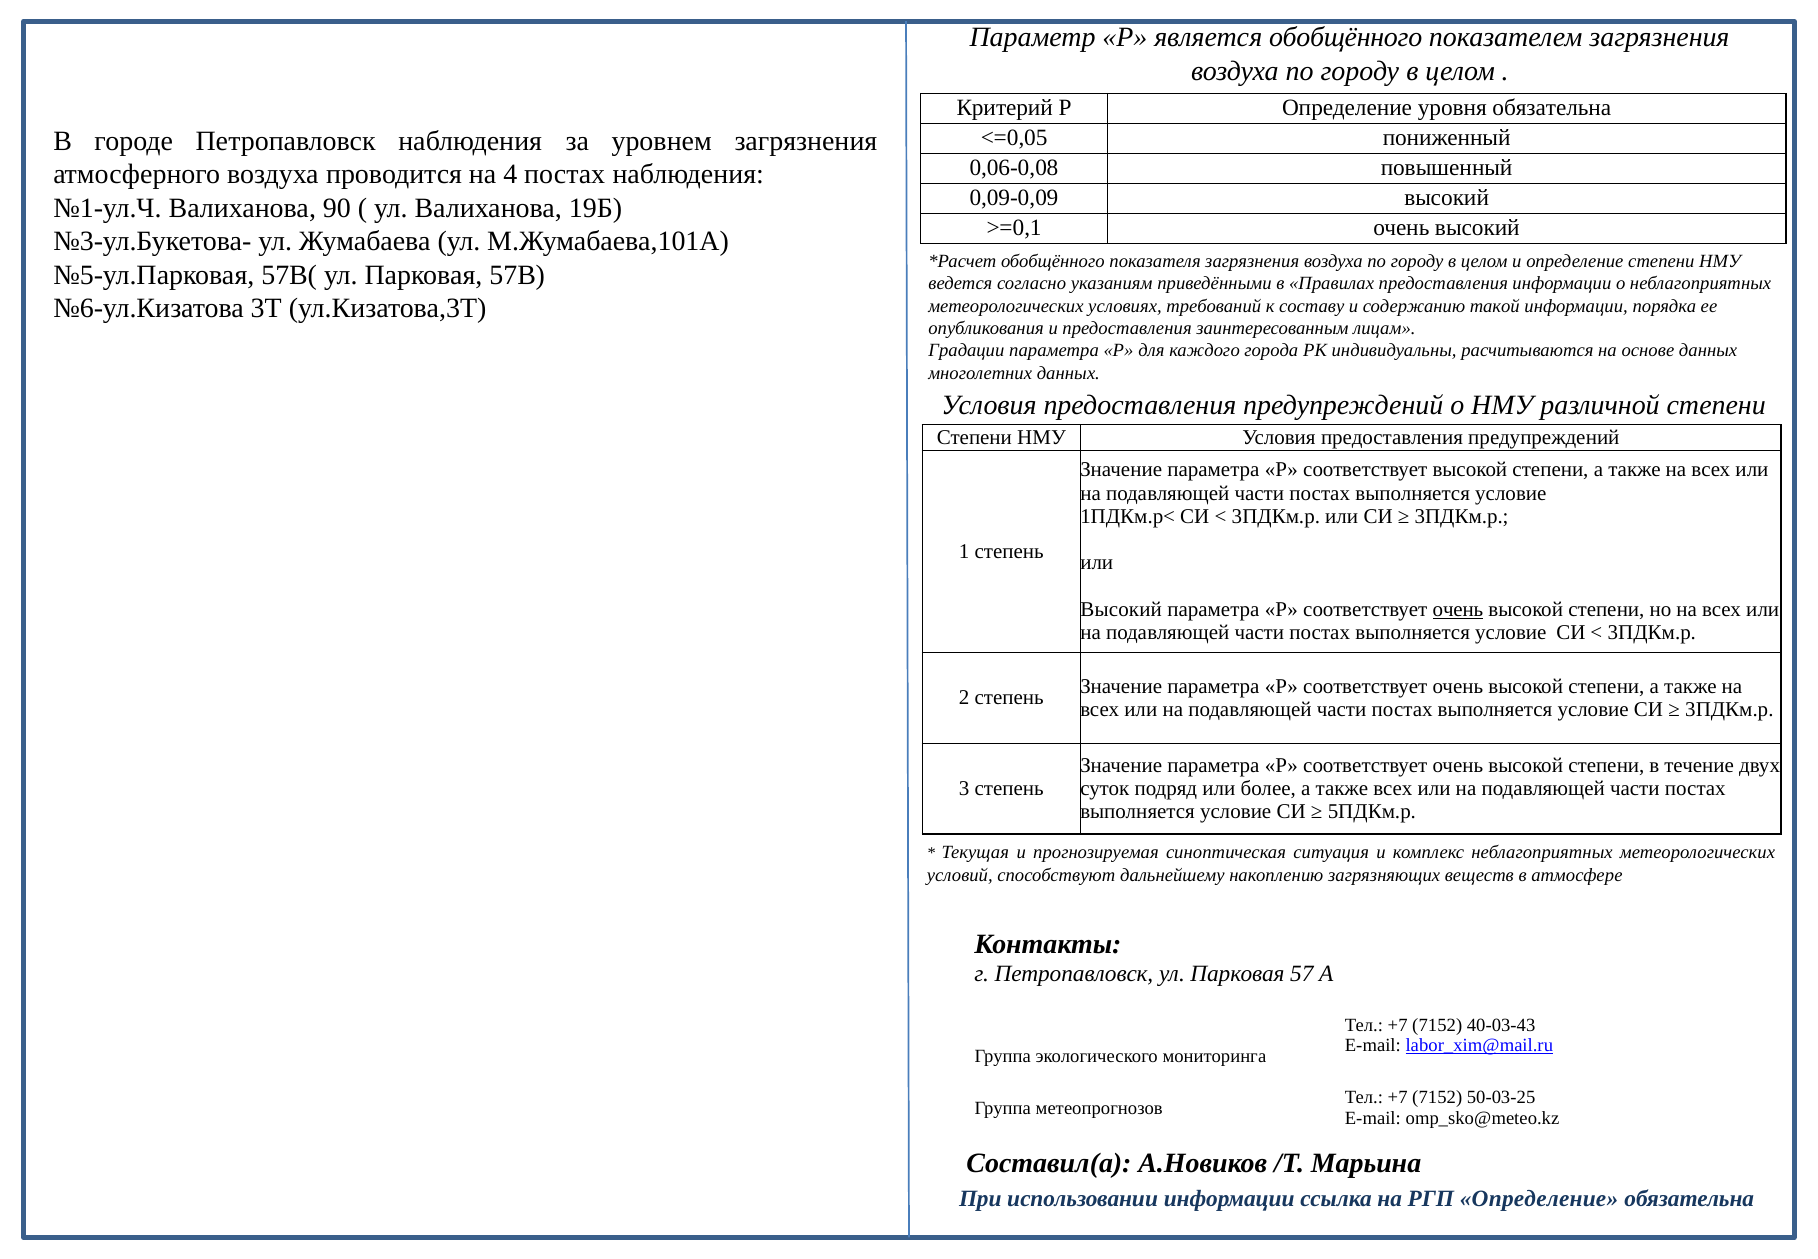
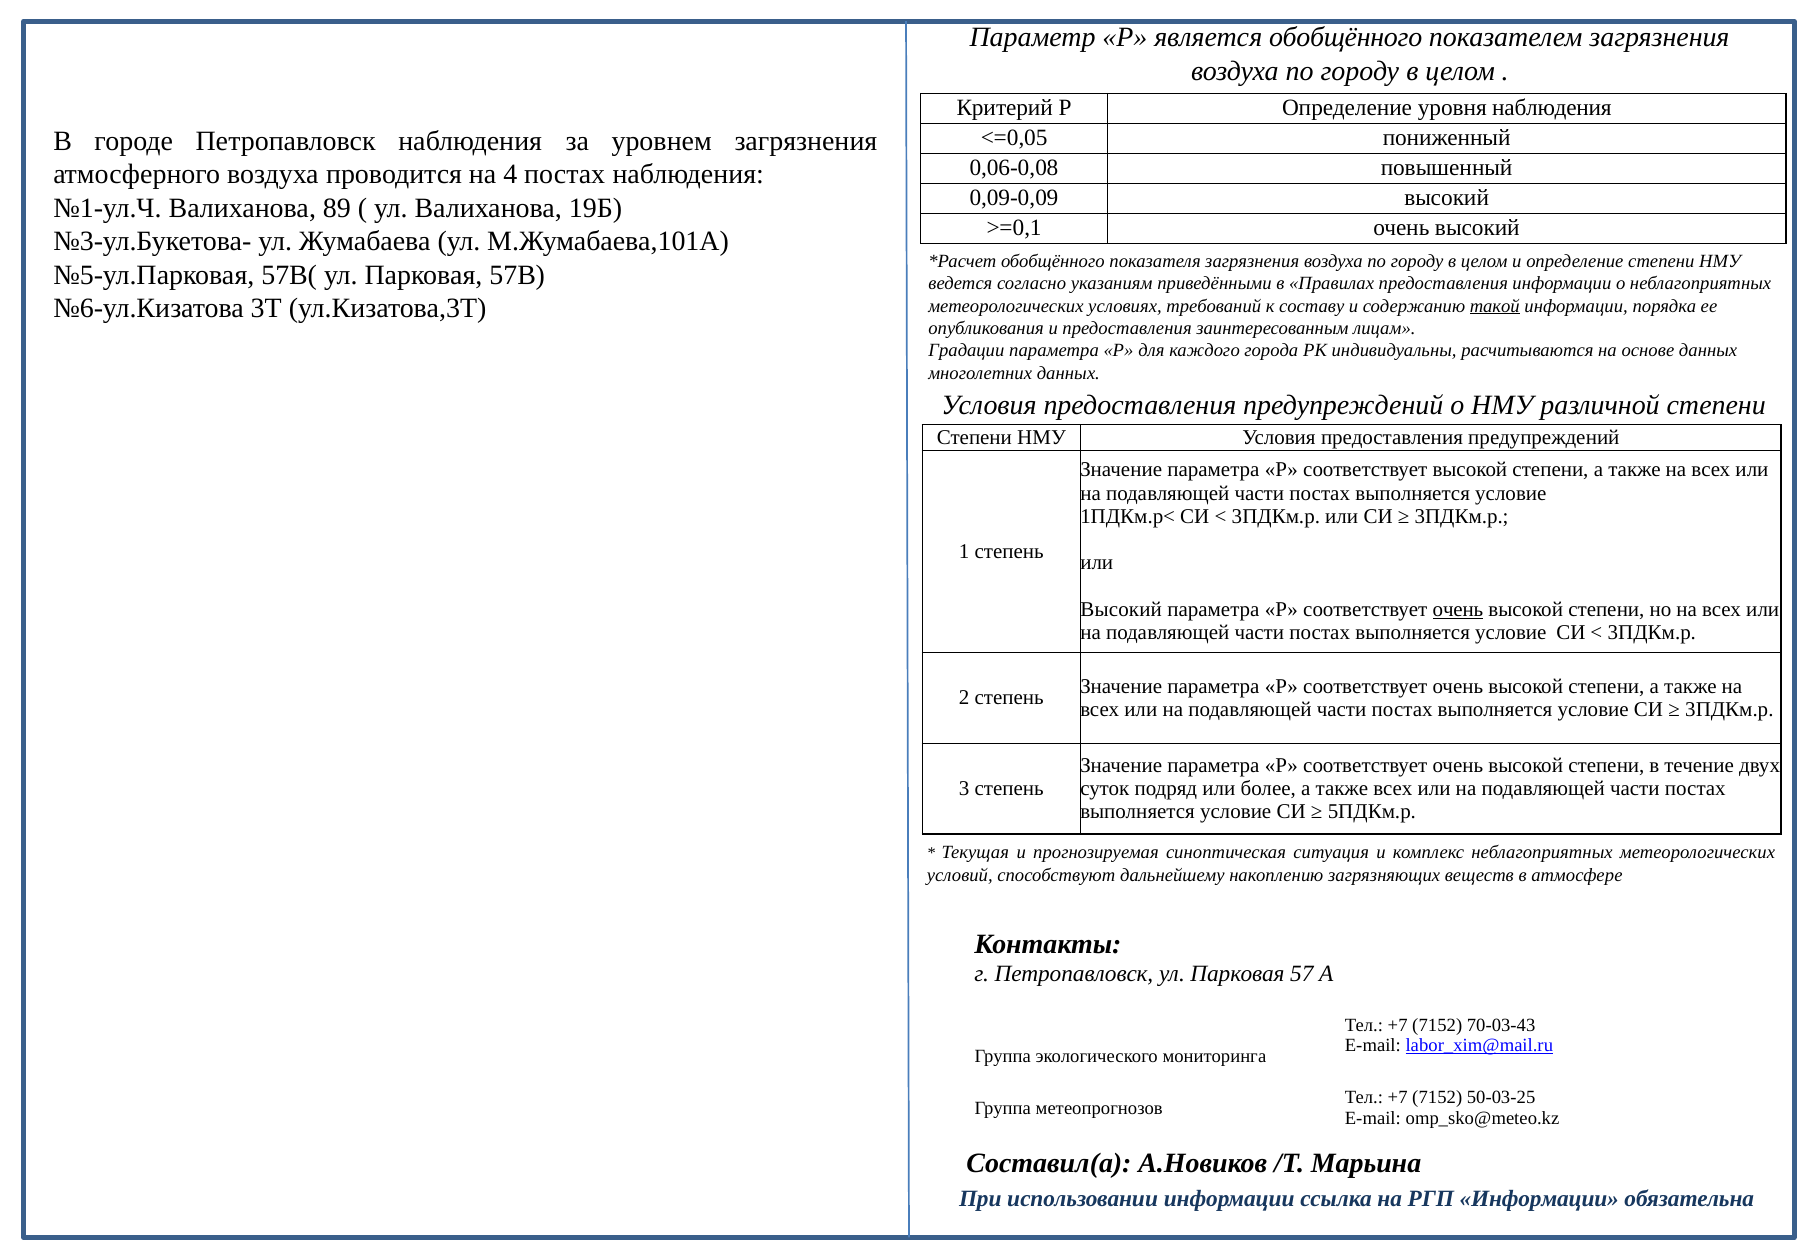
уровня обязательна: обязательна -> наблюдения (1552, 108)
90: 90 -> 89 (337, 208)
такой underline: none -> present (1495, 306)
40-03-43: 40-03-43 -> 70-03-43 (1501, 1025)
РГП Определение: Определение -> Информации (1539, 1199)
